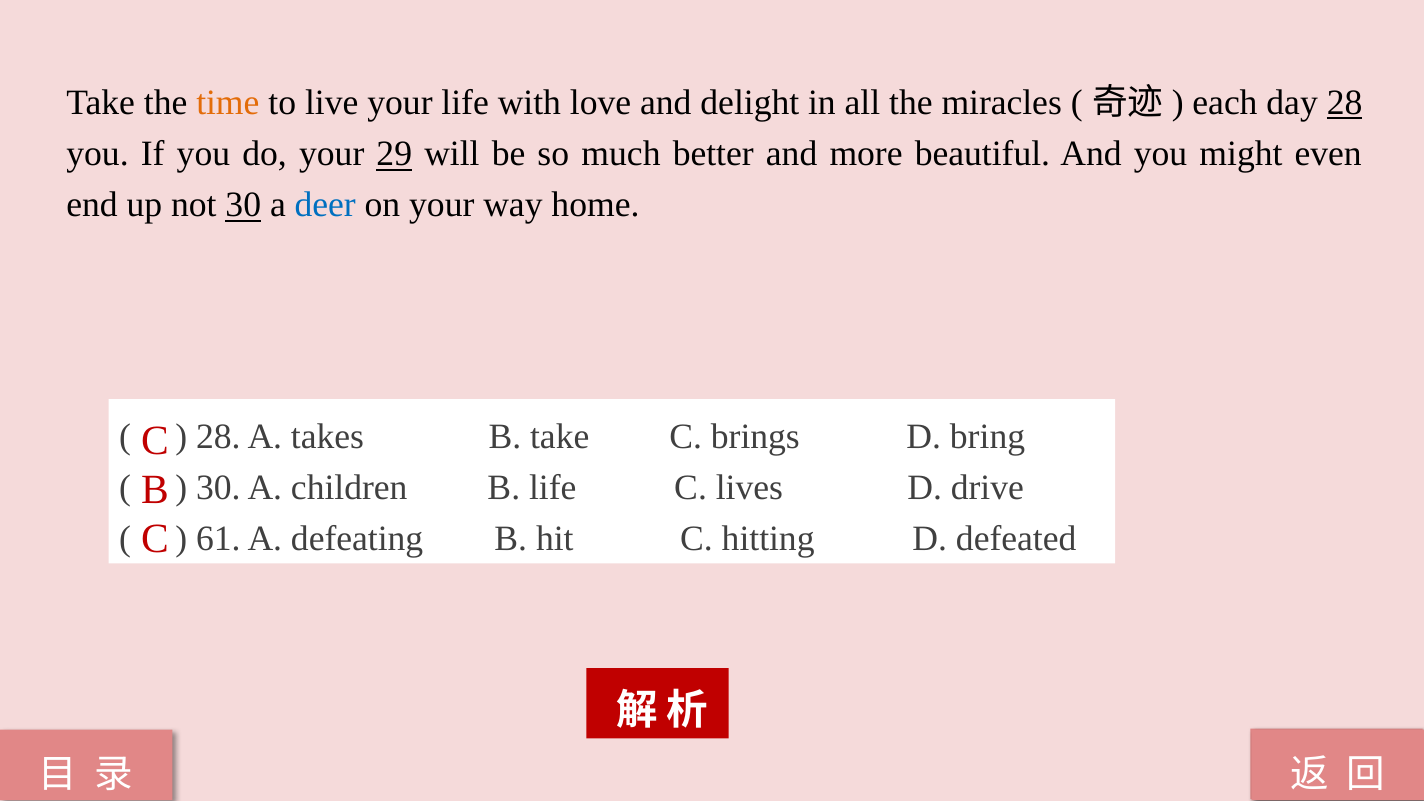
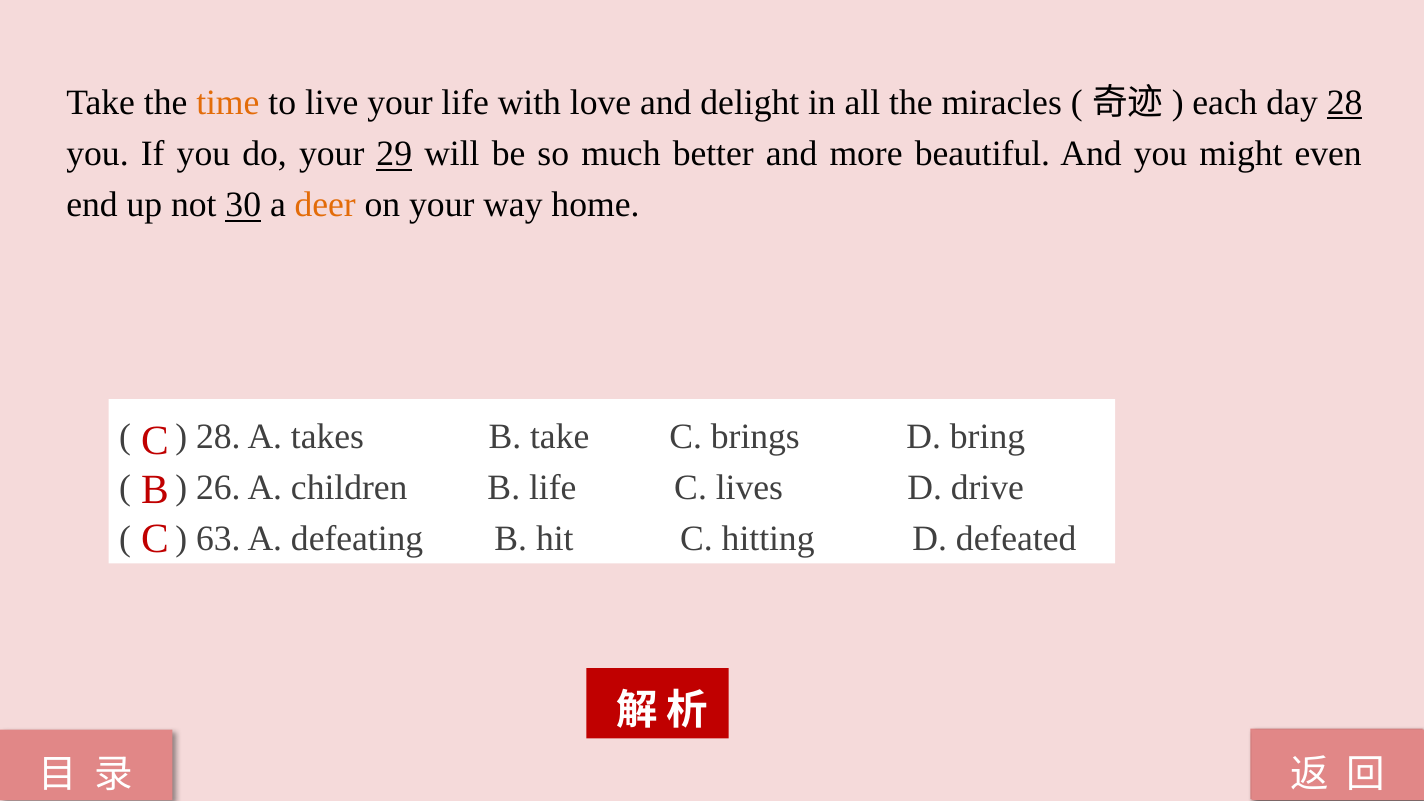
deer colour: blue -> orange (325, 205)
30: 30 -> 26 (218, 488)
61: 61 -> 63 (218, 539)
